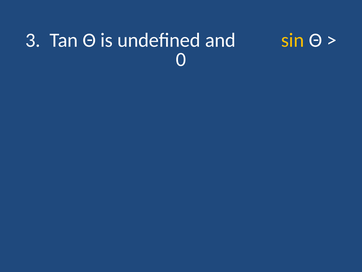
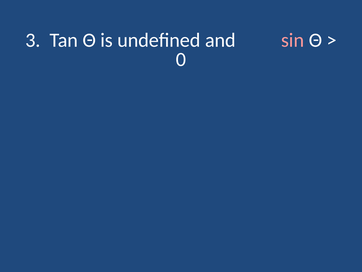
sin colour: yellow -> pink (293, 40)
